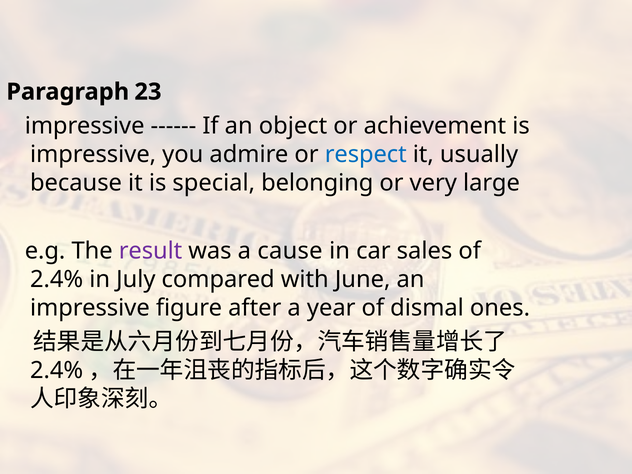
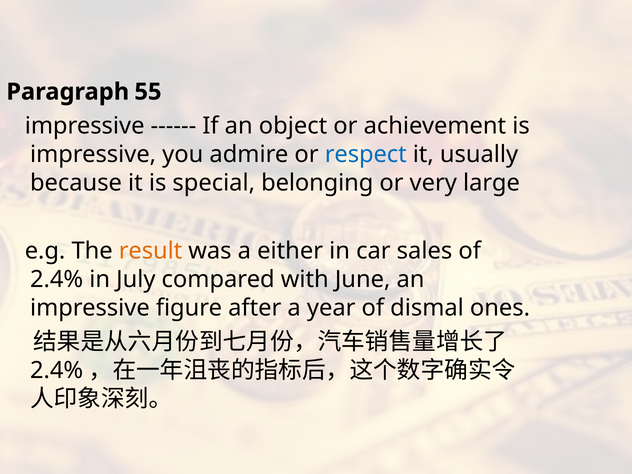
23: 23 -> 55 (148, 92)
result colour: purple -> orange (151, 251)
cause: cause -> either (290, 251)
